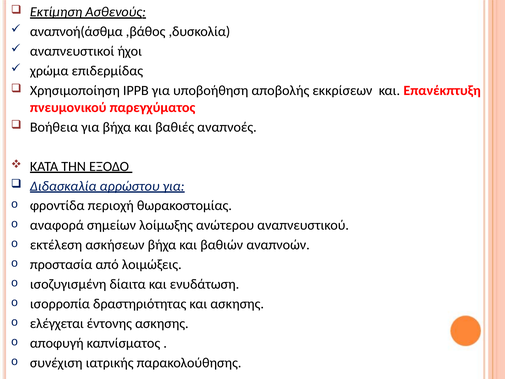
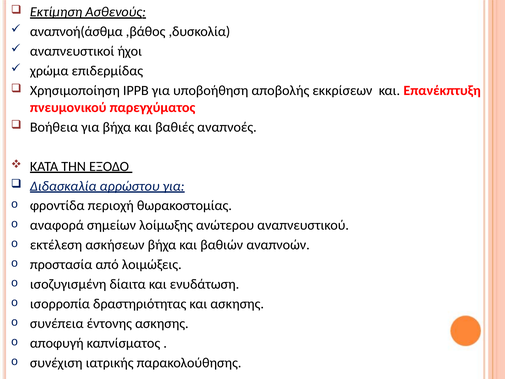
ελέγχεται: ελέγχεται -> συνέπεια (57, 323)
